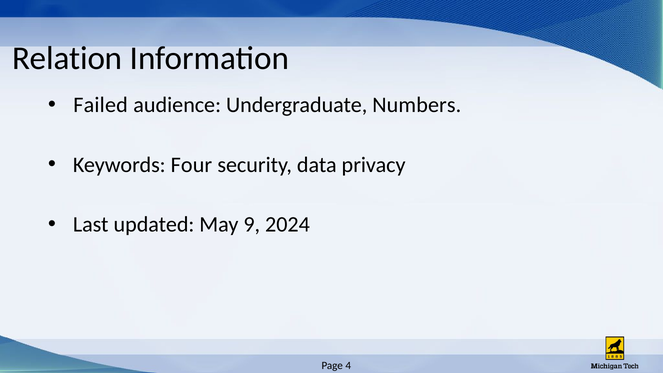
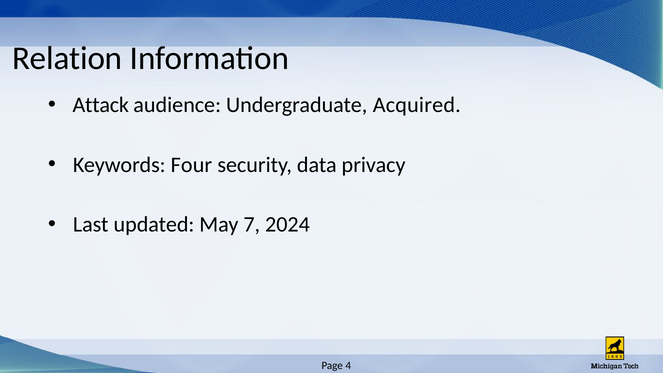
Failed: Failed -> Attack (101, 105)
Numbers: Numbers -> Acquired (417, 105)
9: 9 -> 7 (252, 224)
